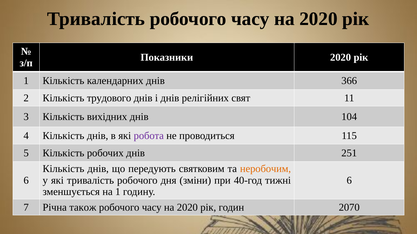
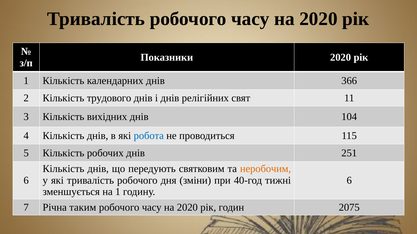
робота colour: purple -> blue (149, 136)
також: також -> таким (83, 208)
2070: 2070 -> 2075 (349, 208)
